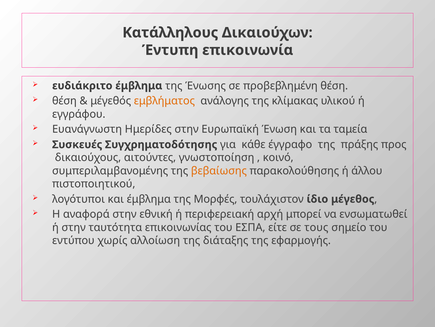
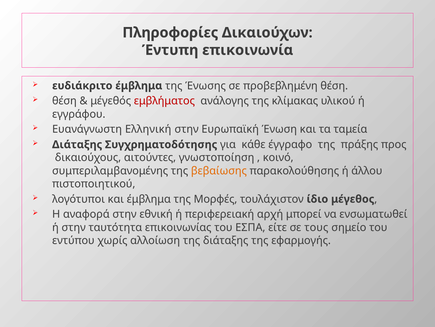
Κατάλληλους: Κατάλληλους -> Πληροφορίες (170, 33)
εμβλήματος colour: orange -> red (164, 101)
Ημερίδες: Ημερίδες -> Ελληνική (148, 129)
Συσκευές: Συσκευές -> Διάταξης (77, 144)
